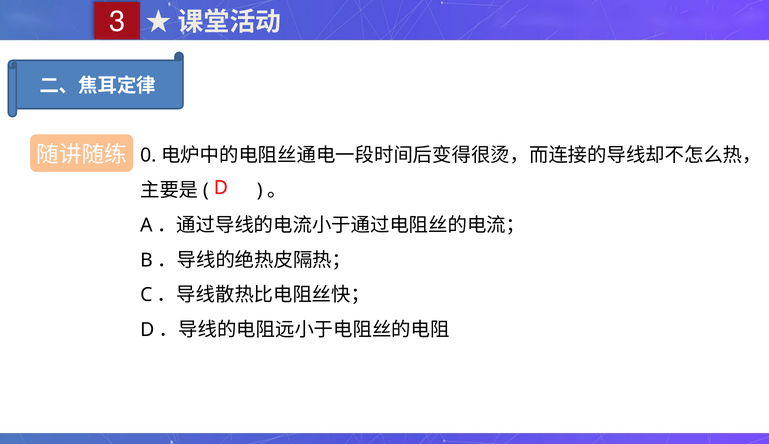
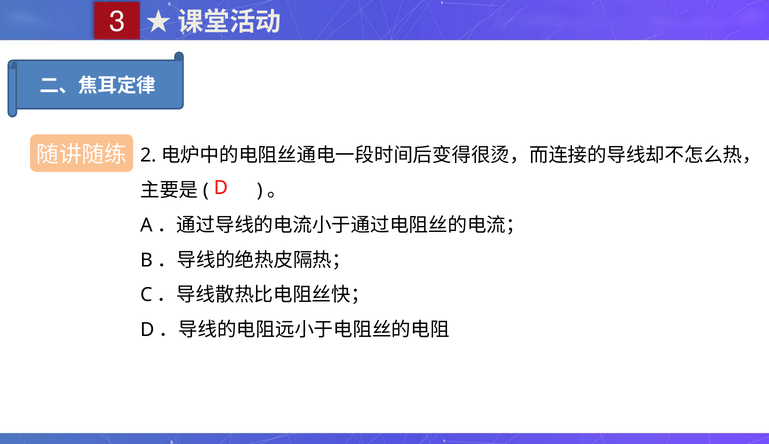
0: 0 -> 2 (148, 156)
